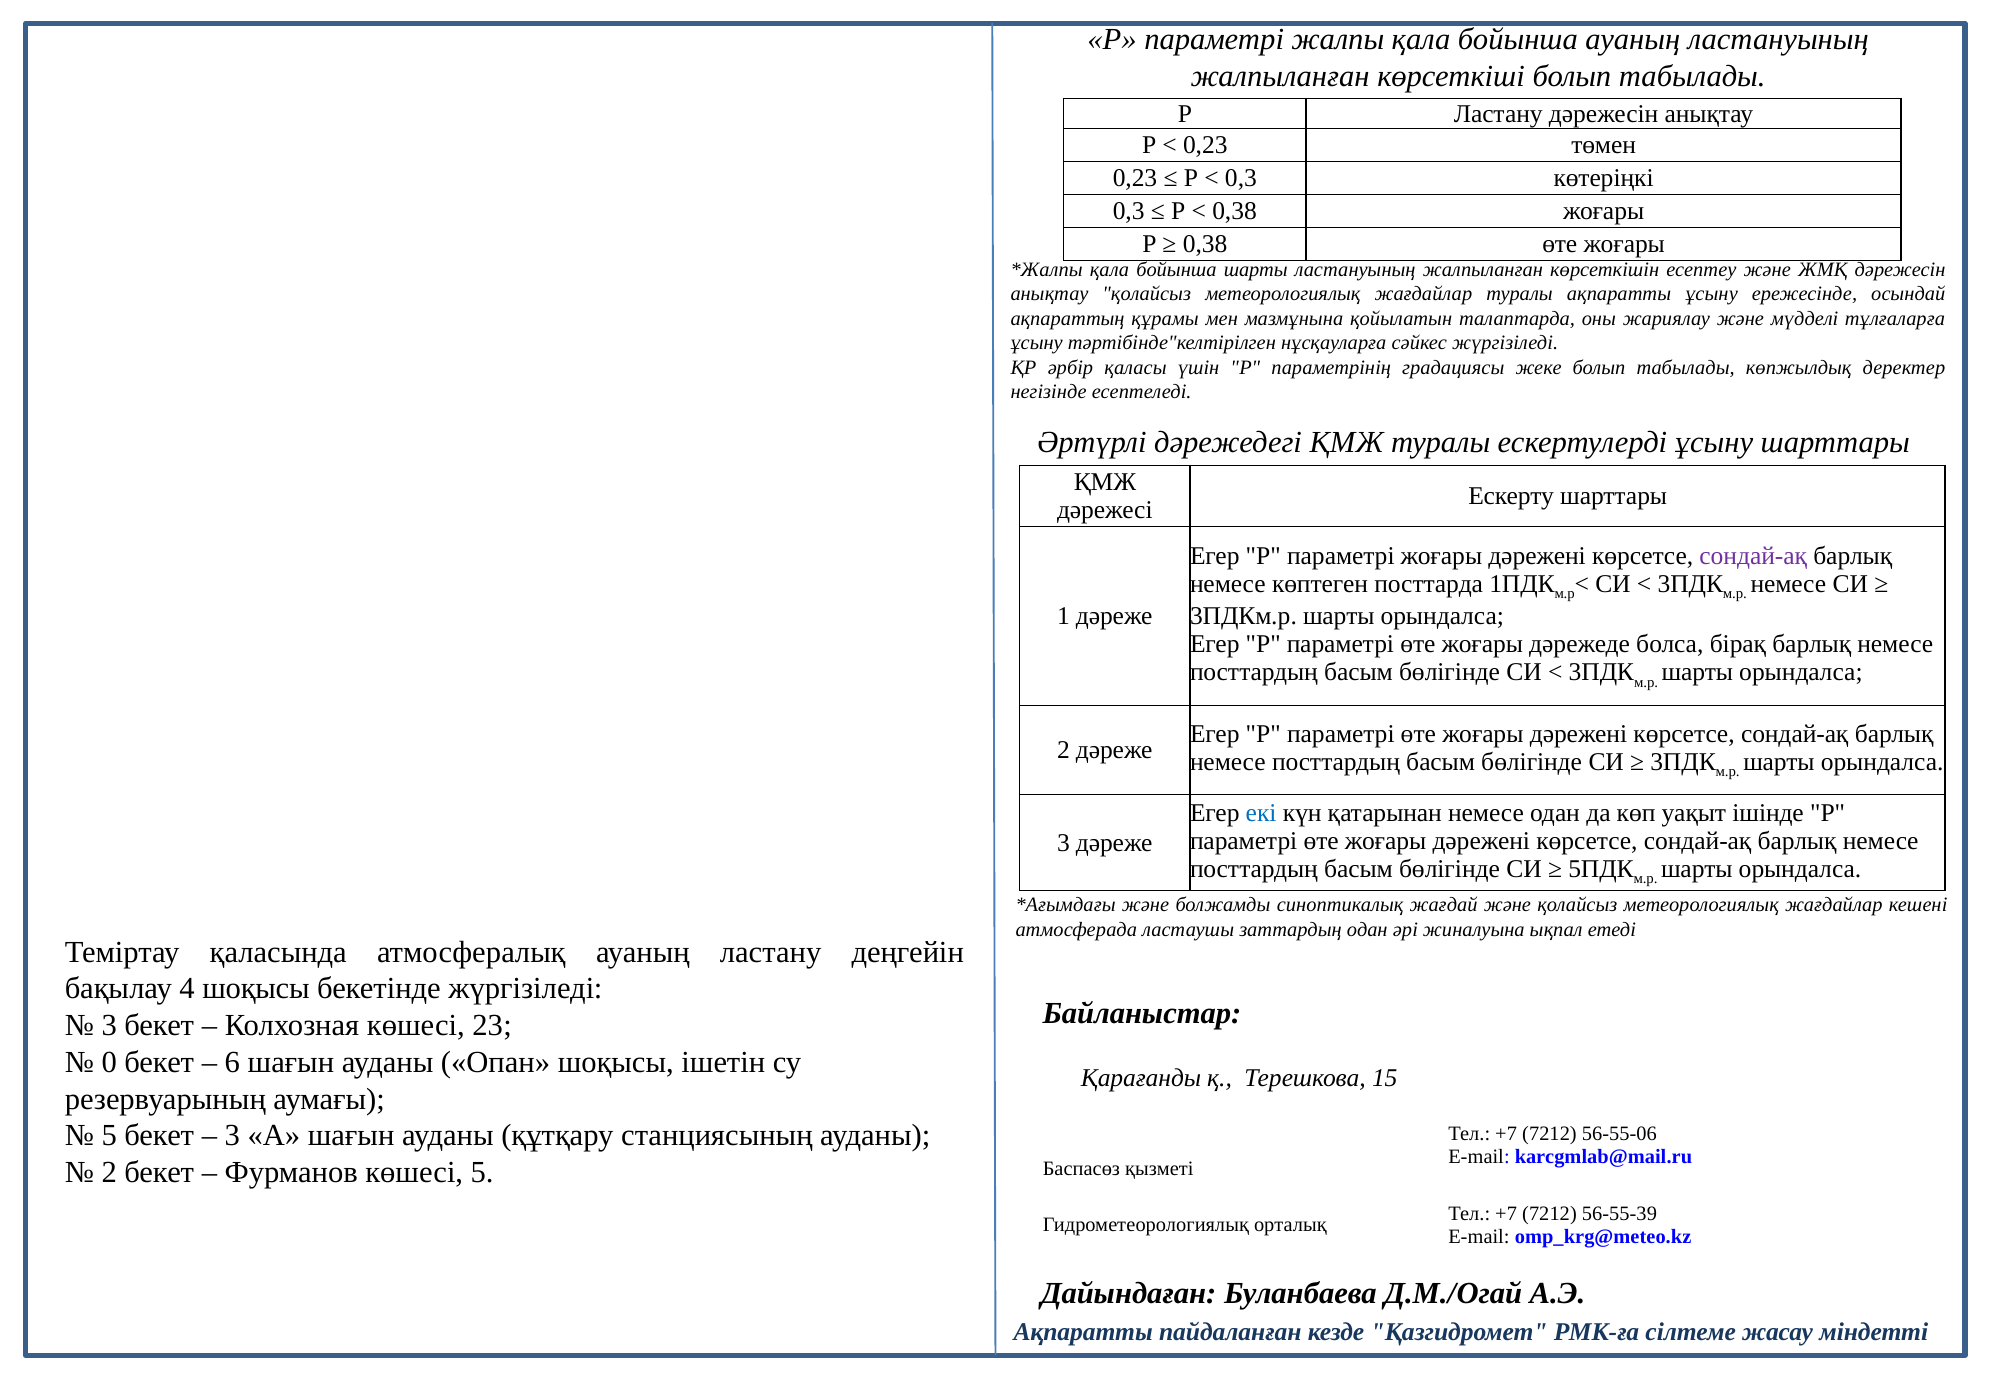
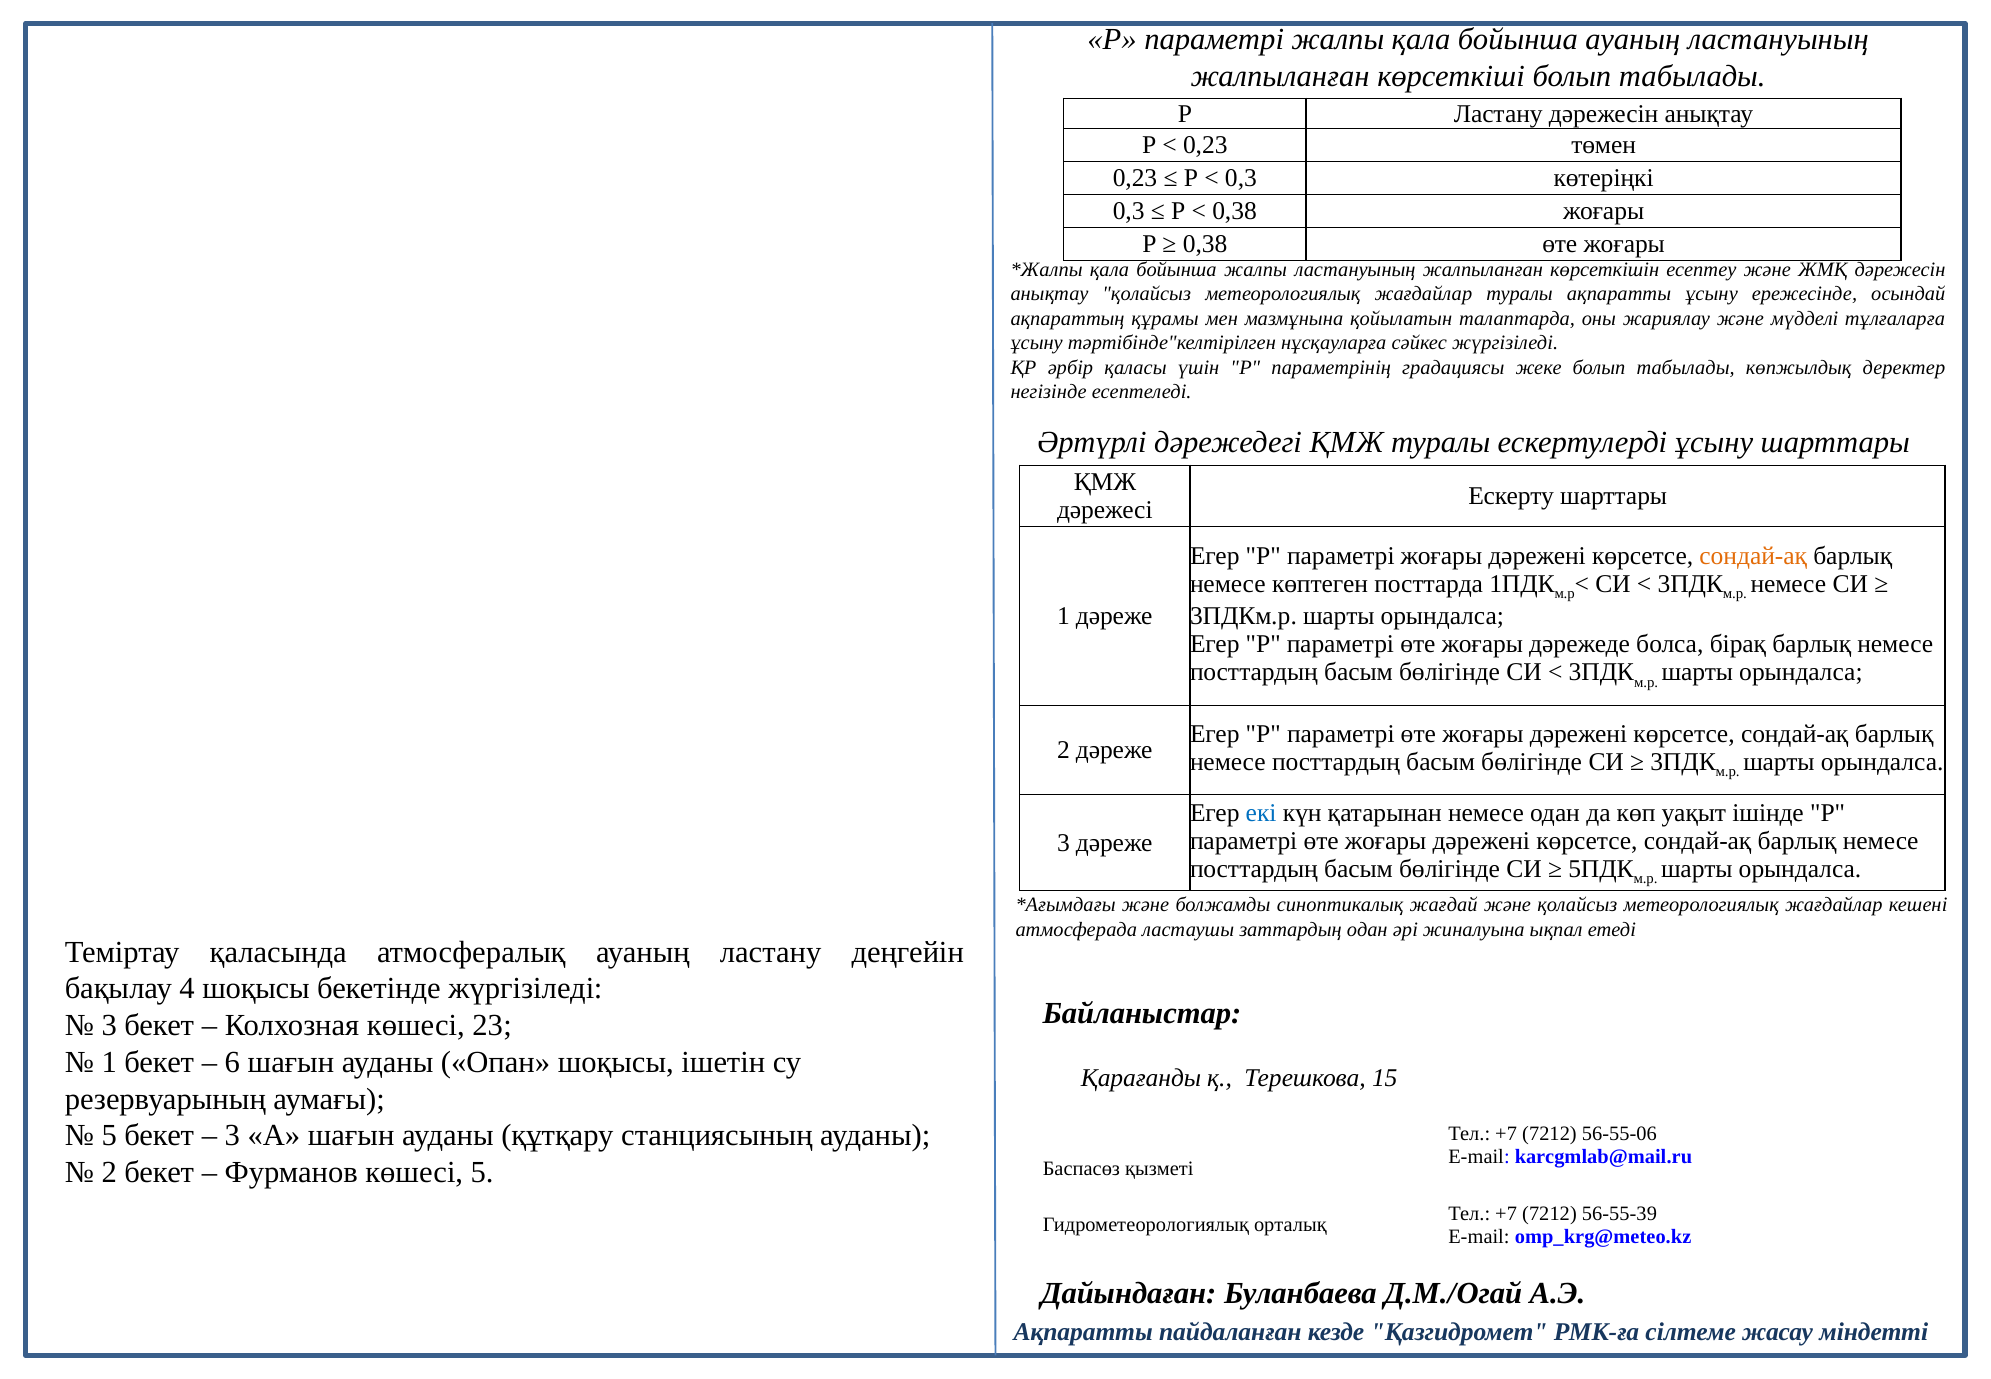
бойынша шарты: шарты -> жалпы (1256, 270)
сондай-ақ colour: purple -> orange (1753, 556)
0: 0 -> 1 (109, 1062)
